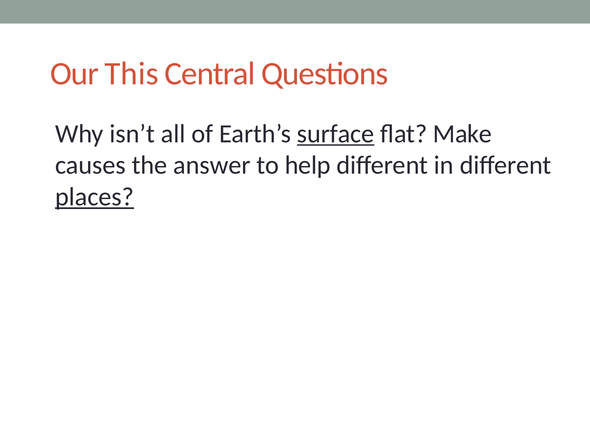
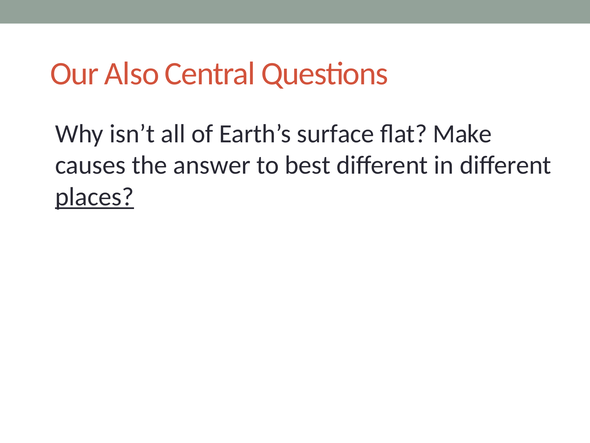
This: This -> Also (132, 74)
surface underline: present -> none (336, 134)
help: help -> best (308, 165)
